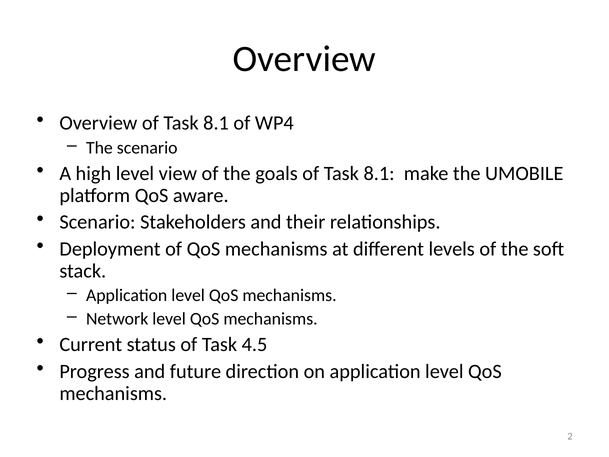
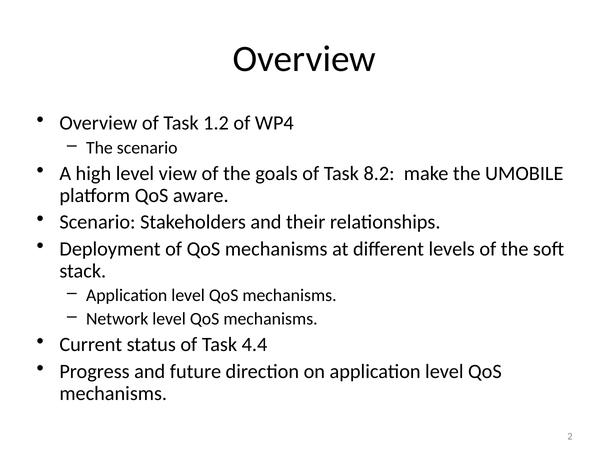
Overview of Task 8.1: 8.1 -> 1.2 (216, 123)
goals of Task 8.1: 8.1 -> 8.2 (379, 173)
4.5: 4.5 -> 4.4 (255, 345)
